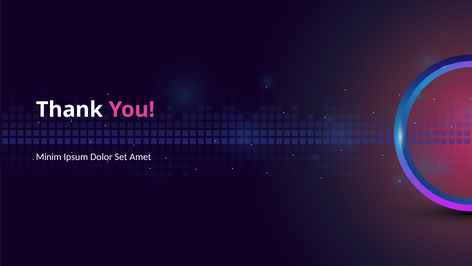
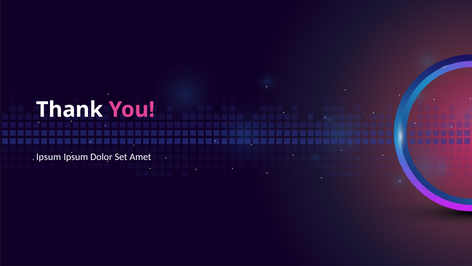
Minim: Minim -> Ipsum (49, 157)
